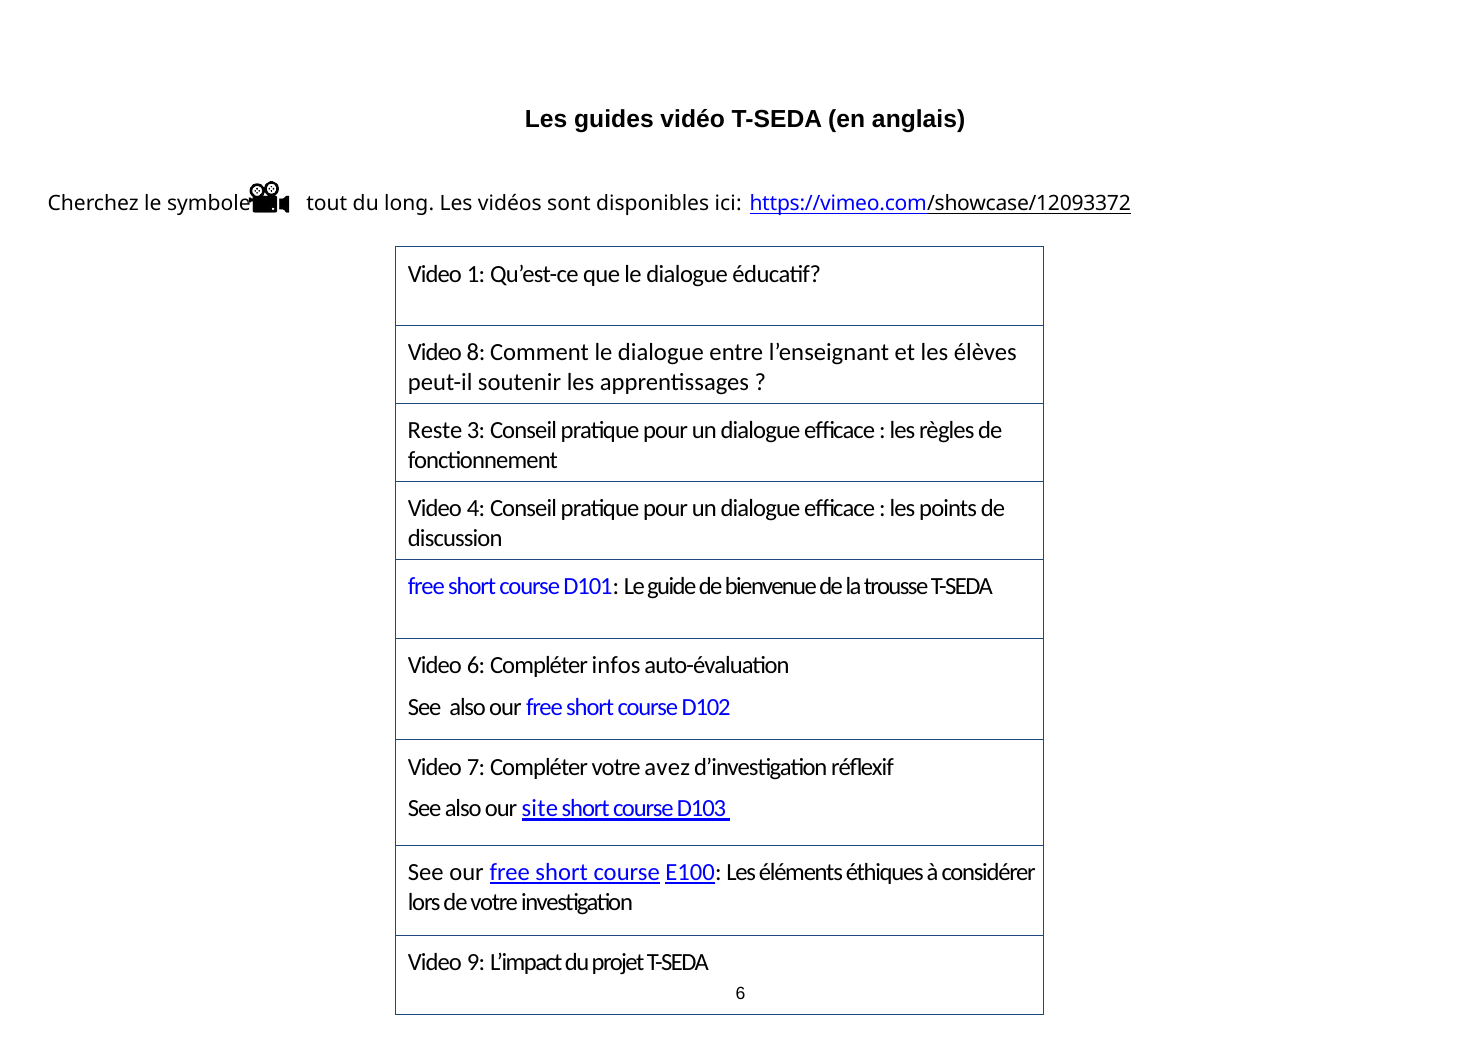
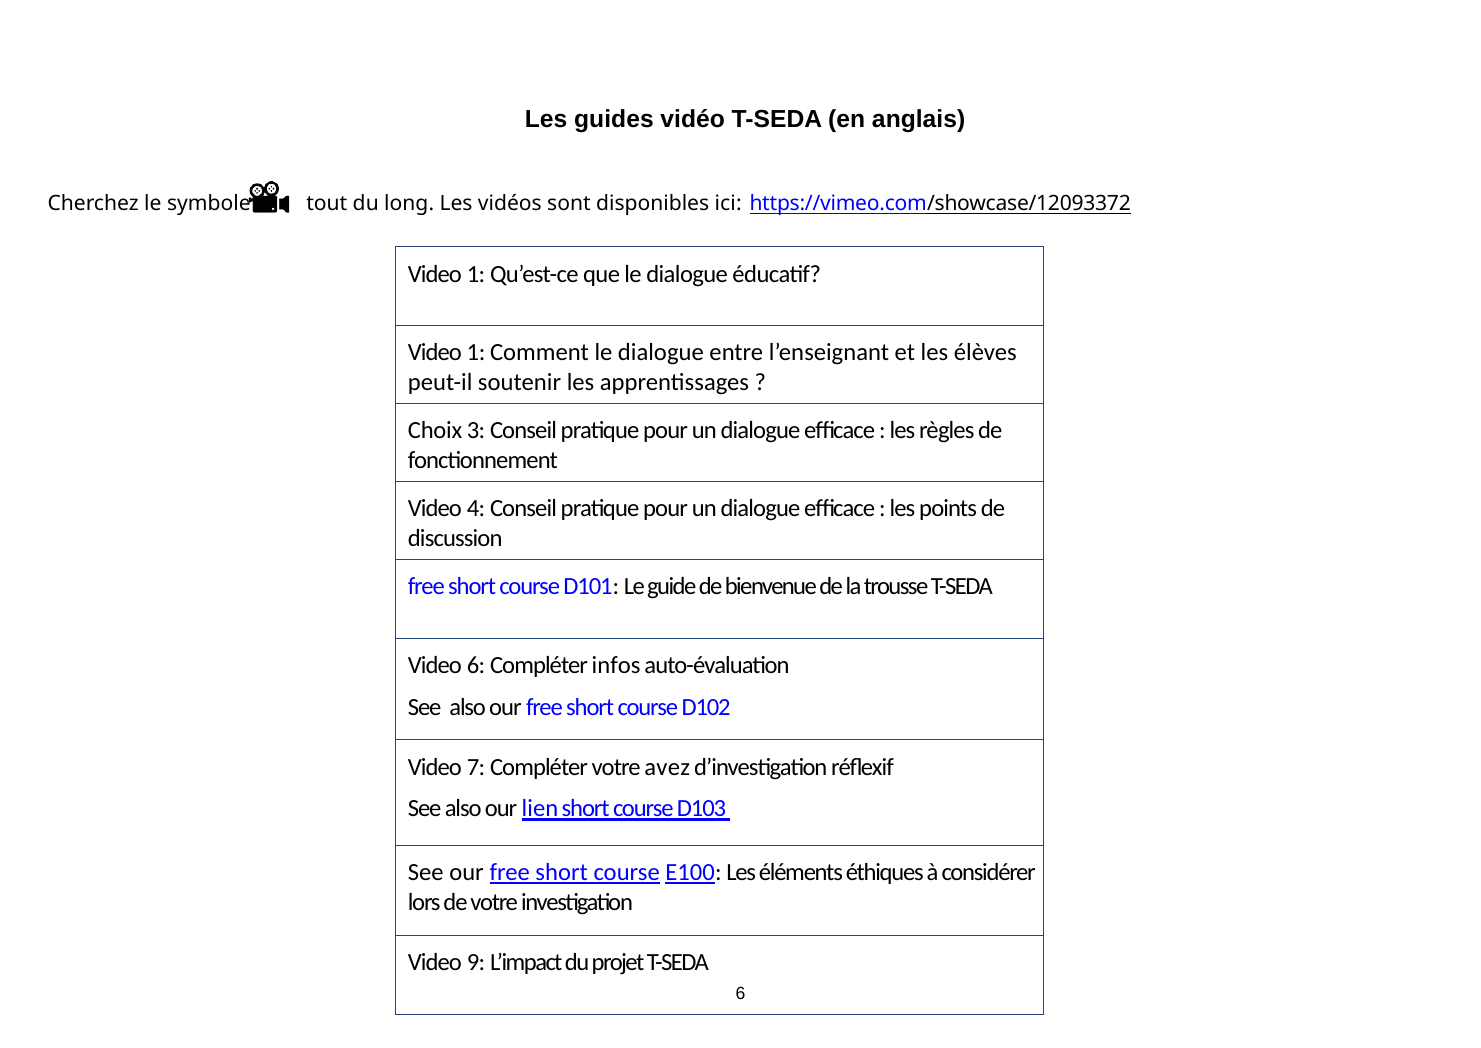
8: 8 -> 1 (476, 352)
Reste: Reste -> Choix (435, 430)
site: site -> lien (540, 808)
